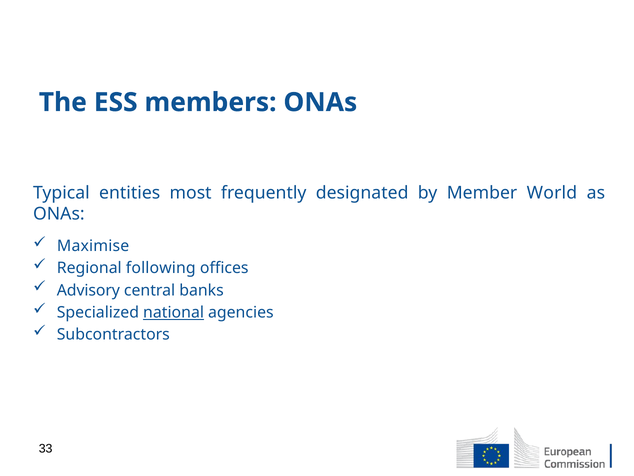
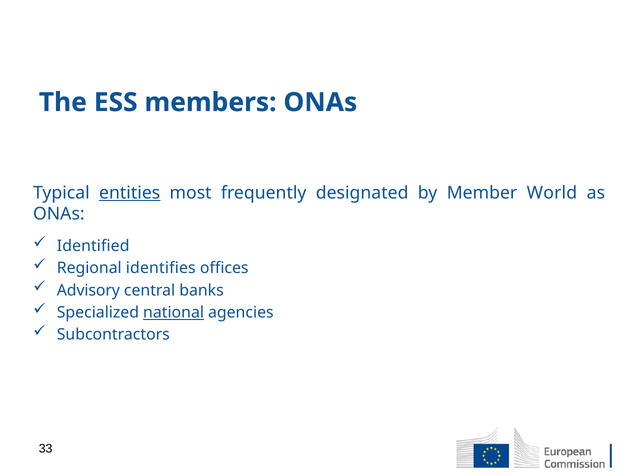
entities underline: none -> present (130, 193)
Maximise: Maximise -> Identified (93, 246)
following: following -> identifies (161, 268)
